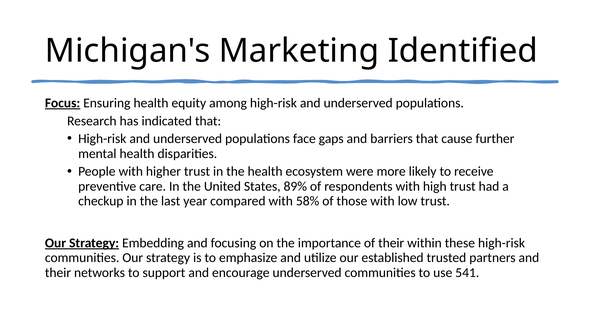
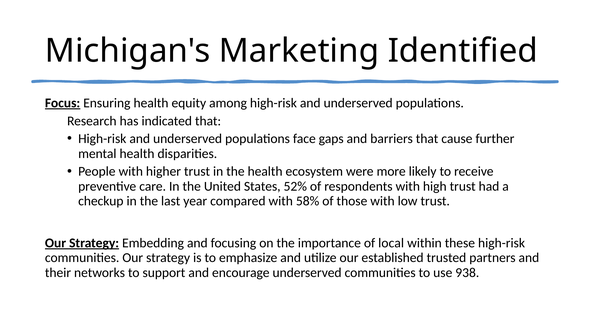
89%: 89% -> 52% (295, 186)
of their: their -> local (391, 243)
541: 541 -> 938 (467, 273)
